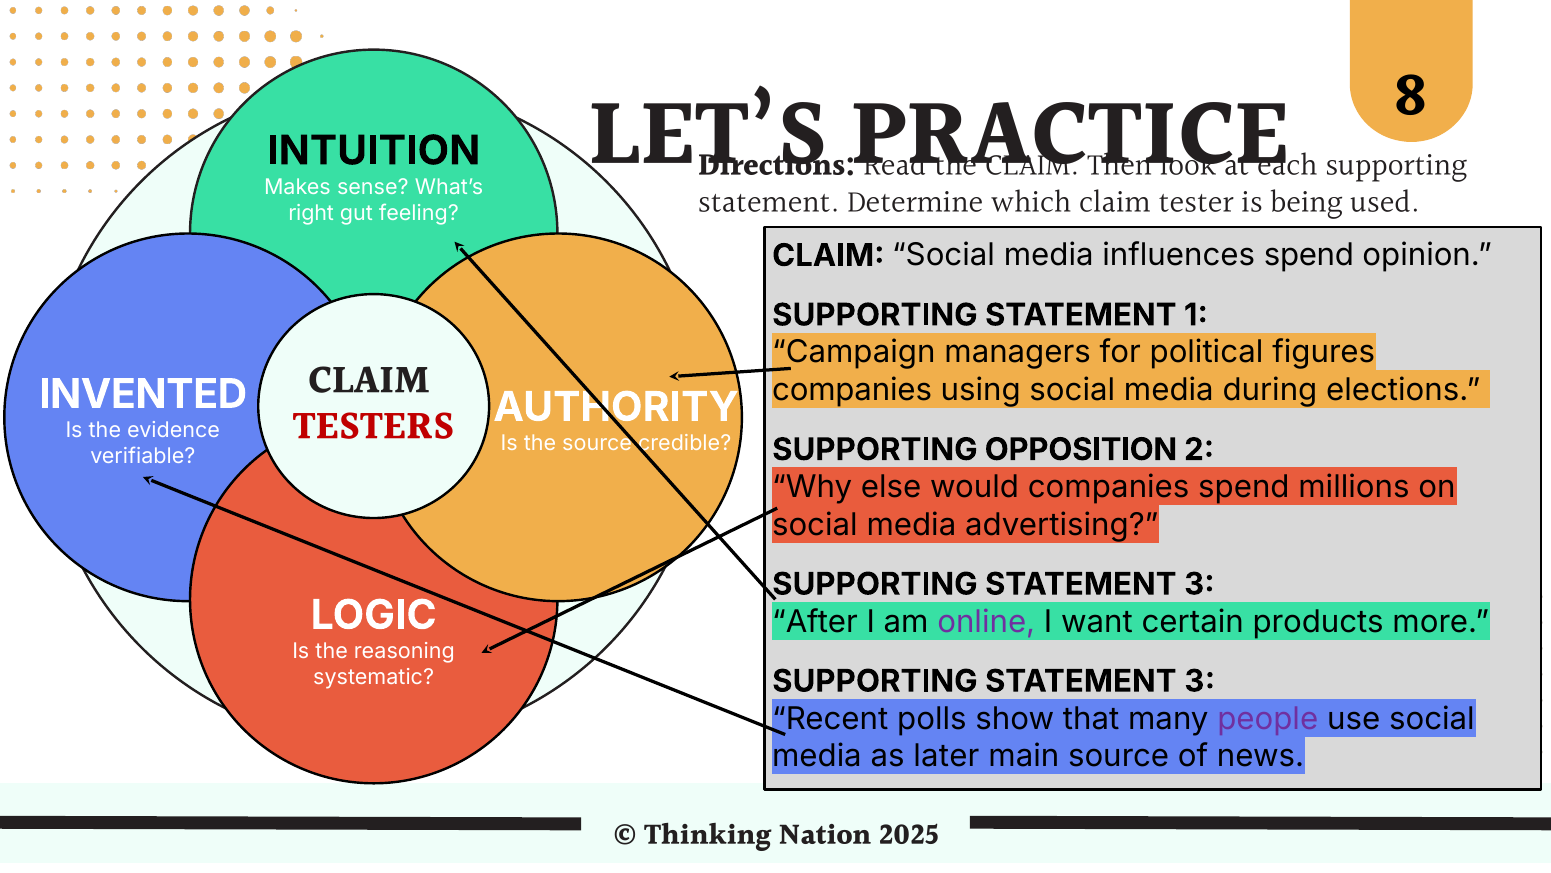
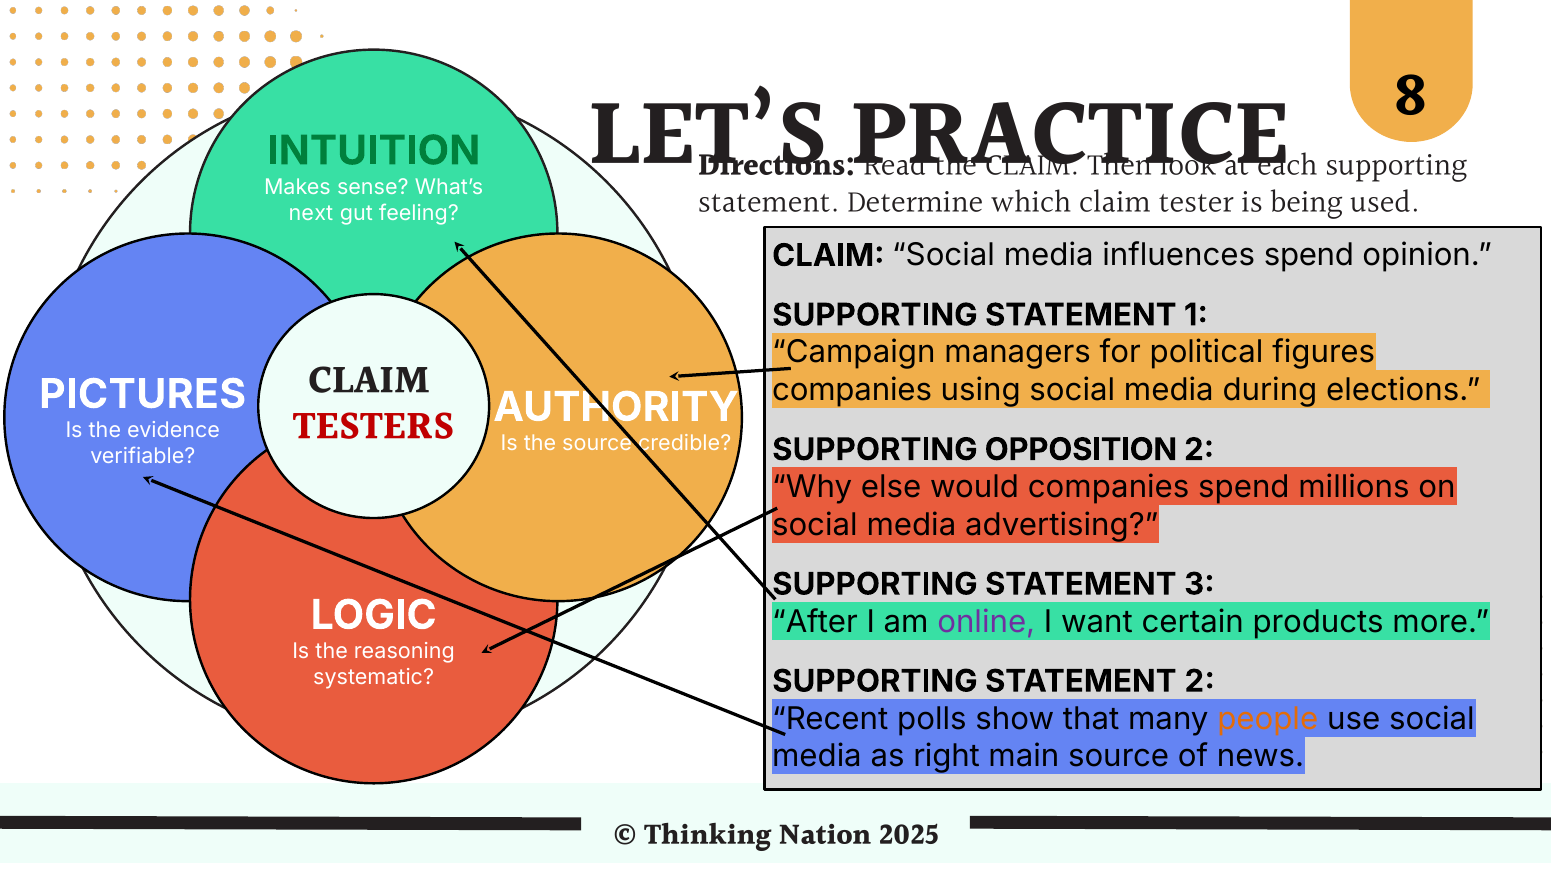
INTUITION colour: black -> green (374, 151)
right: right -> next (311, 213)
INVENTED: INVENTED -> PICTURES (143, 394)
3: 3 -> 2 (1200, 681)
people colour: purple -> orange (1268, 718)
later: later -> right (947, 756)
